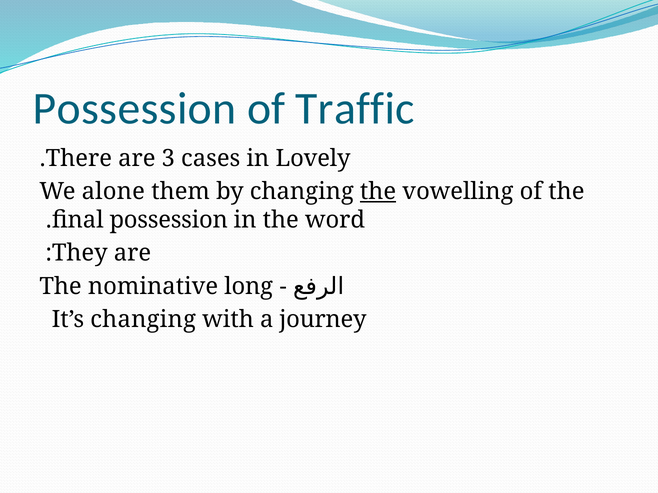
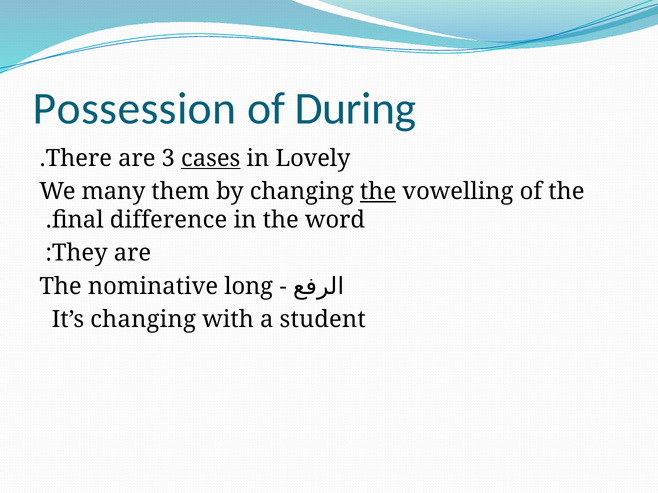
Traffic: Traffic -> During (355, 109)
cases underline: none -> present (211, 158)
alone: alone -> many (114, 192)
final possession: possession -> difference (168, 220)
journey: journey -> student (323, 320)
